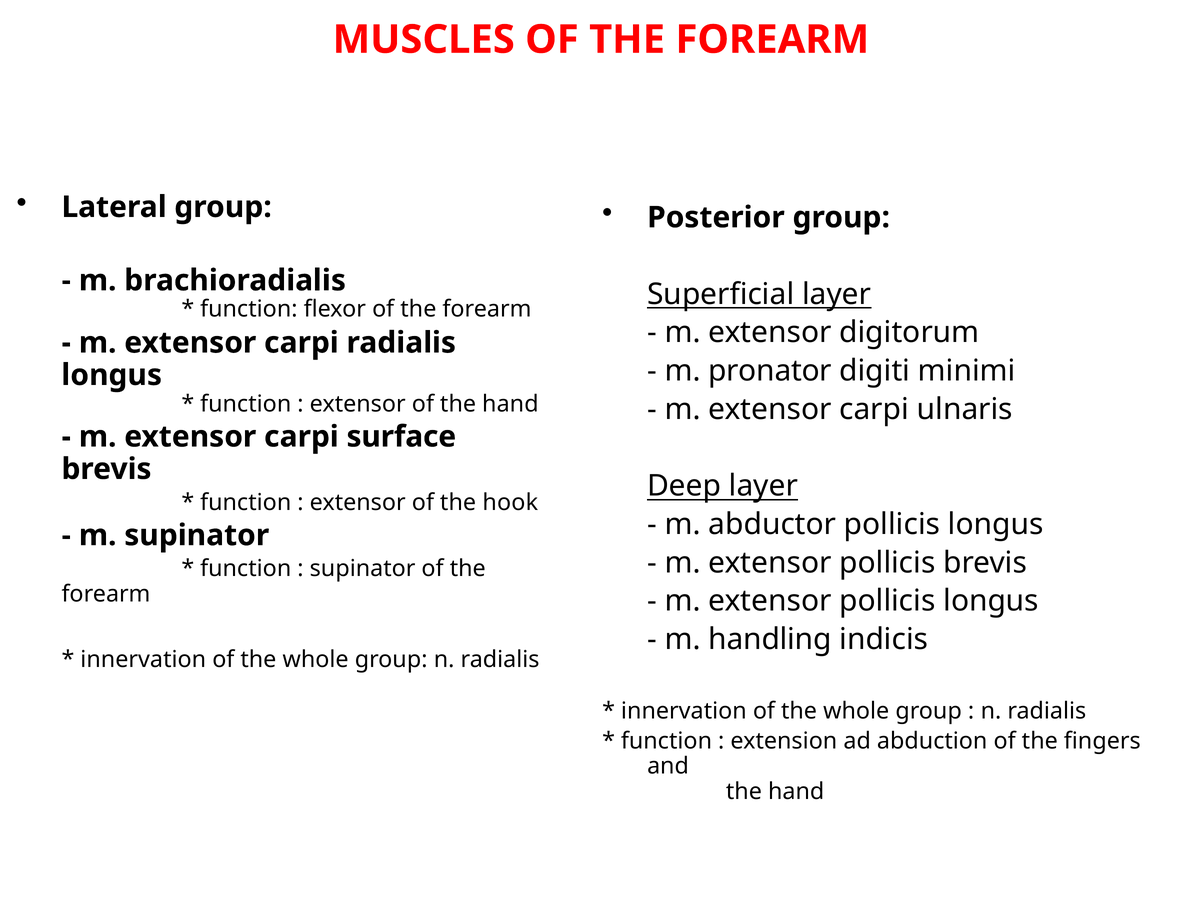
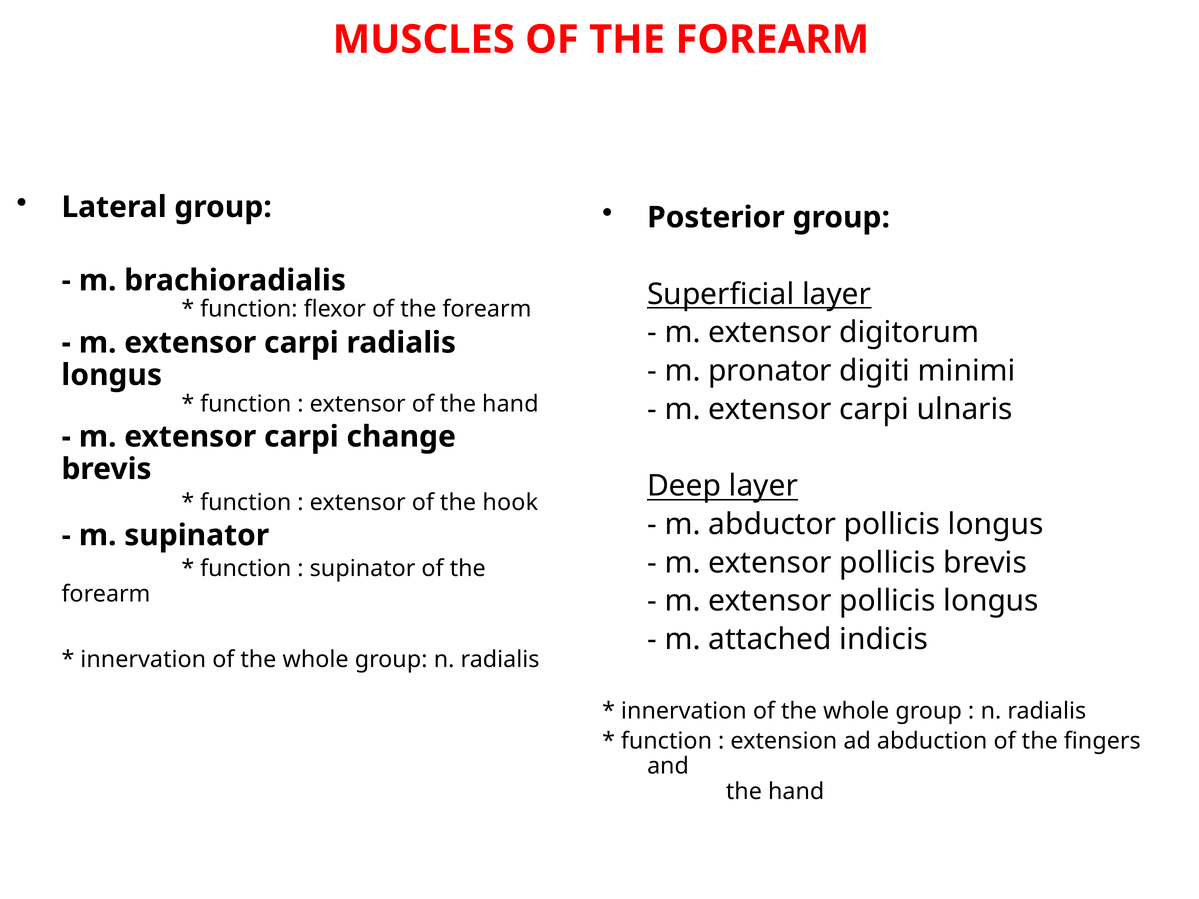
surface: surface -> change (401, 437)
handling: handling -> attached (770, 640)
